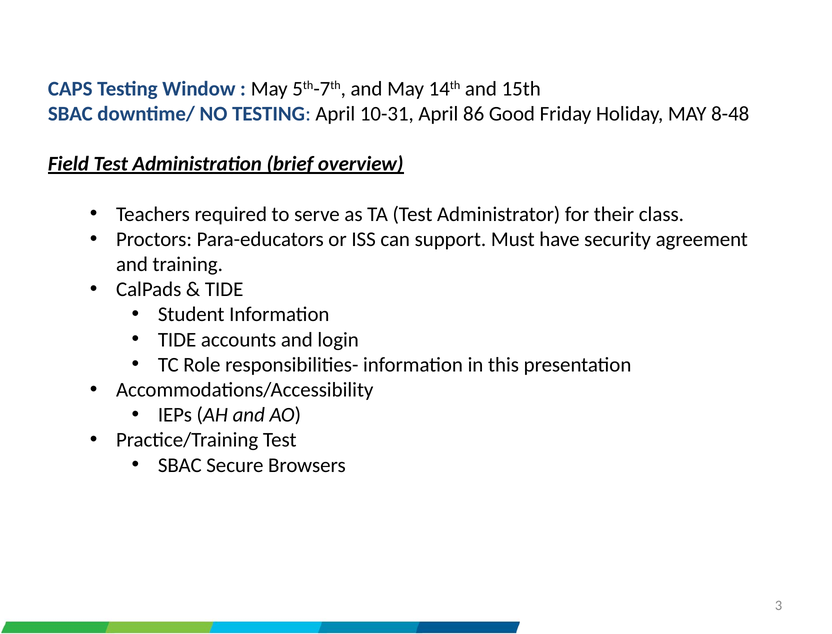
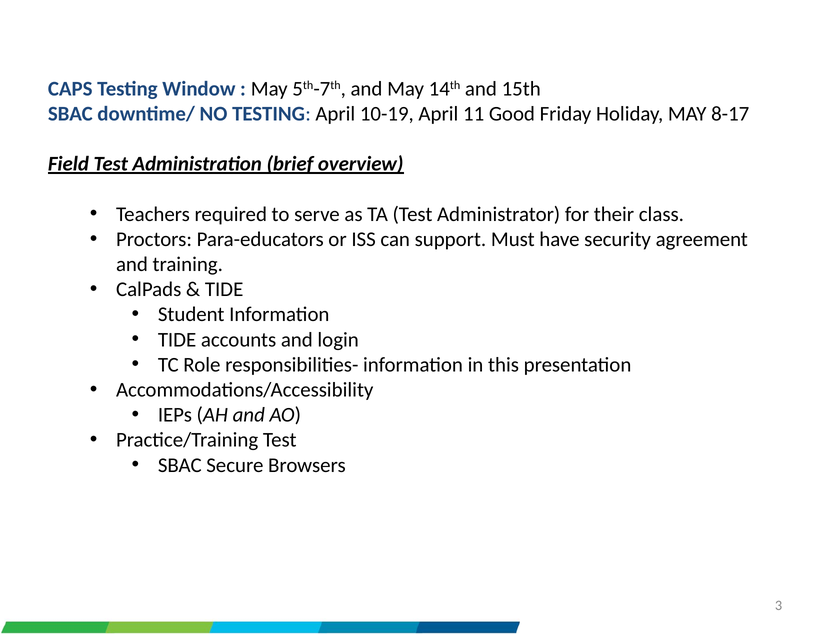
10-31: 10-31 -> 10-19 (387, 114)
86: 86 -> 11 (474, 114)
8-48: 8-48 -> 8-17 (730, 114)
